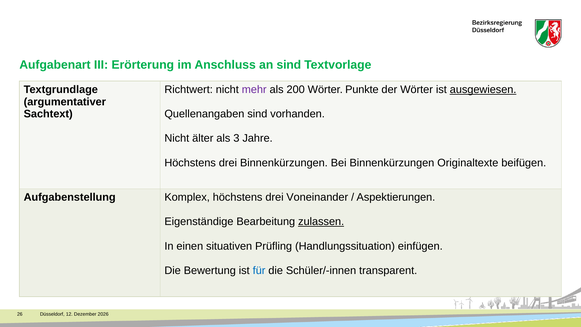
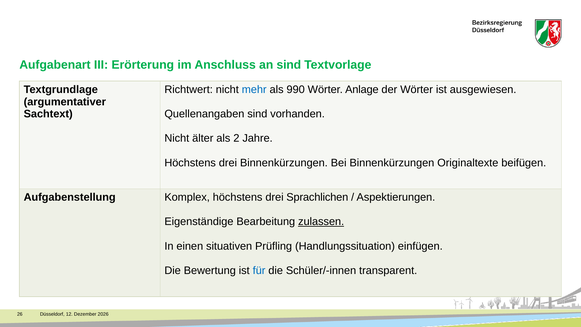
mehr colour: purple -> blue (254, 90)
200: 200 -> 990 (296, 90)
Punkte: Punkte -> Anlage (362, 90)
ausgewiesen underline: present -> none (483, 90)
3: 3 -> 2 (236, 138)
Voneinander: Voneinander -> Sprachlichen (317, 197)
